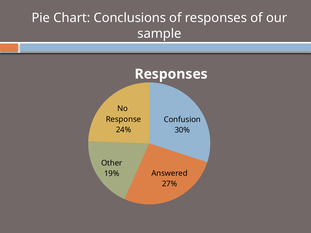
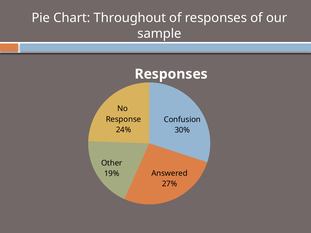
Conclusions: Conclusions -> Throughout (130, 18)
